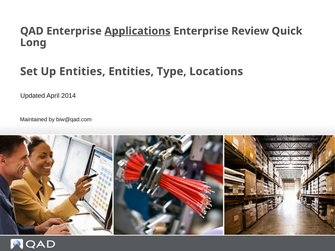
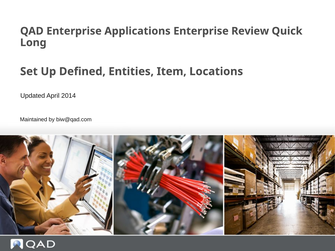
Applications underline: present -> none (137, 31)
Entities: Entities -> Defined (82, 72)
Type: Type -> Item (172, 72)
